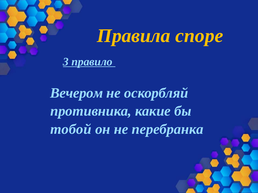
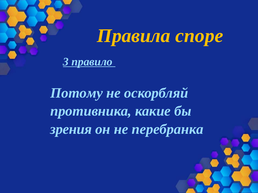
Вечером: Вечером -> Потому (77, 93)
тобой: тобой -> зрения (71, 130)
